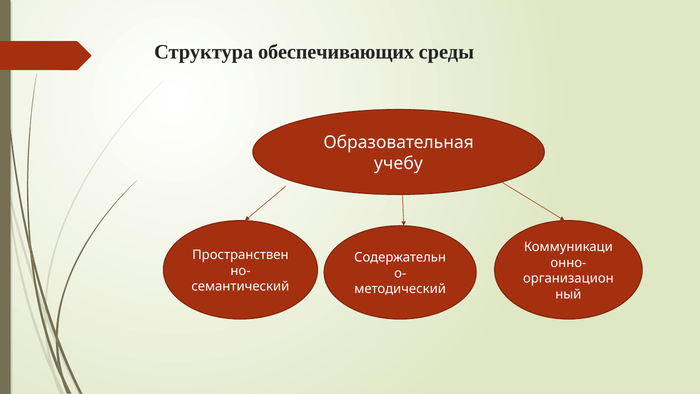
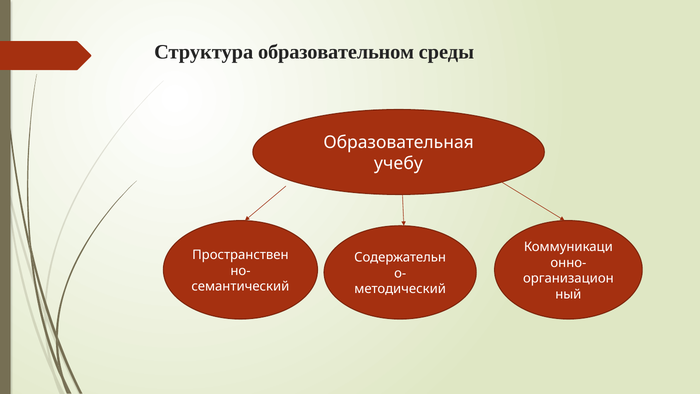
обеспечивающих: обеспечивающих -> образовательном (336, 52)
